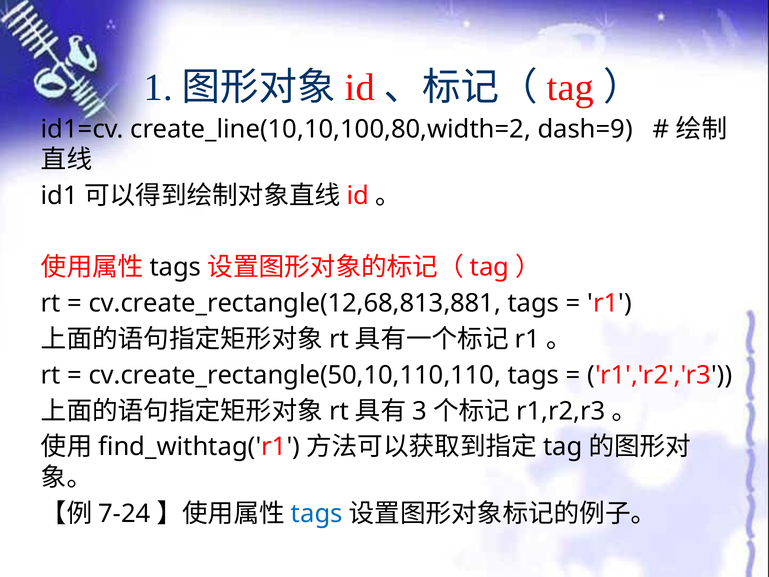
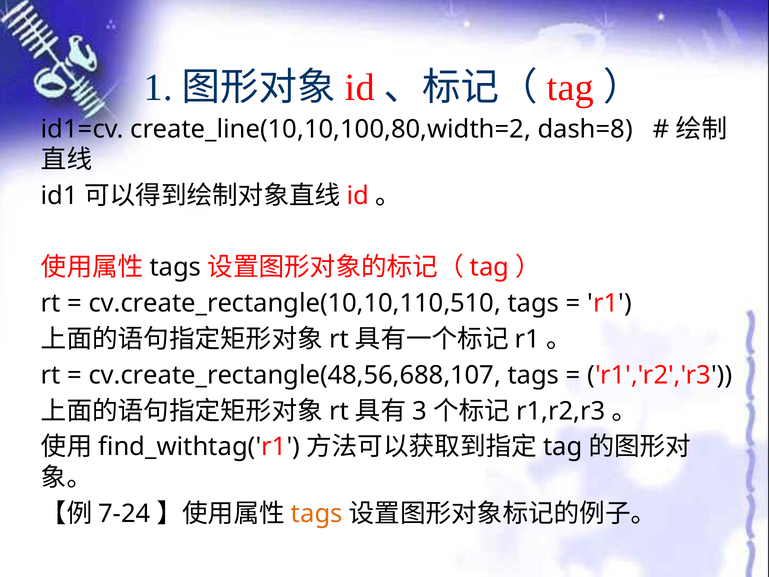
dash=9: dash=9 -> dash=8 (585, 129)
cv.create_rectangle(12,68,813,881: cv.create_rectangle(12,68,813,881 -> cv.create_rectangle(10,10,110,510 (295, 303)
cv.create_rectangle(50,10,110,110: cv.create_rectangle(50,10,110,110 -> cv.create_rectangle(48,56,688,107 (295, 375)
tags colour: blue -> orange (317, 513)
